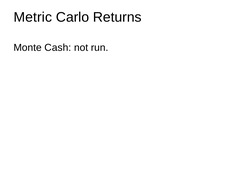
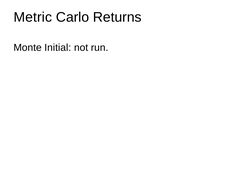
Cash: Cash -> Initial (58, 48)
